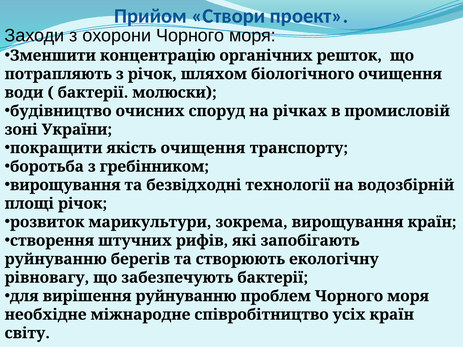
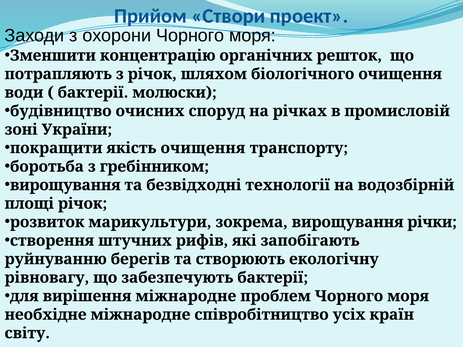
вирощування країн: країн -> річки (432, 222)
вирішення руйнуванню: руйнуванню -> міжнародне (186, 296)
